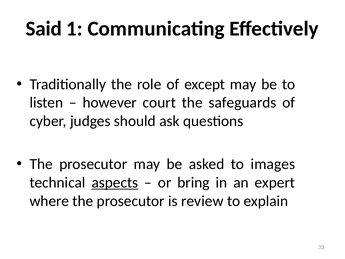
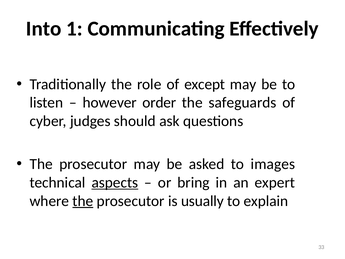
Said: Said -> Into (44, 29)
court: court -> order (159, 103)
the underline: none -> present (83, 201)
review: review -> usually (202, 201)
